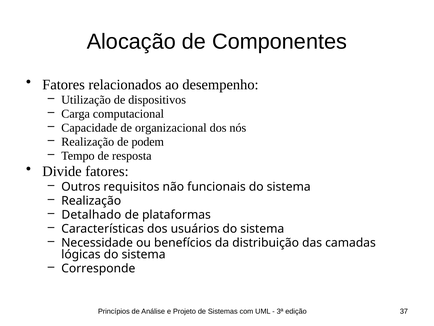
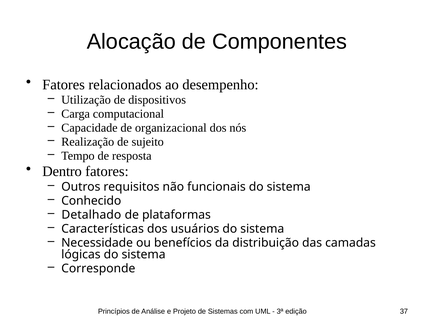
podem: podem -> sujeito (148, 142)
Divide: Divide -> Dentro (62, 171)
Realização: Realização -> Conhecido (91, 200)
